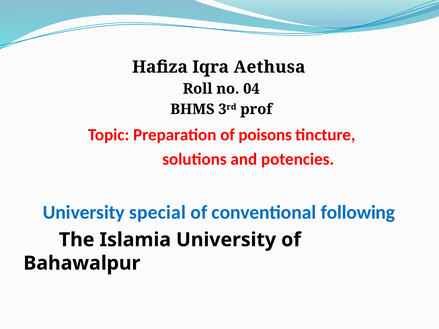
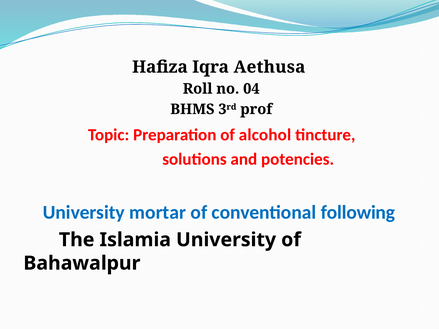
poisons: poisons -> alcohol (265, 135)
special: special -> mortar (158, 213)
